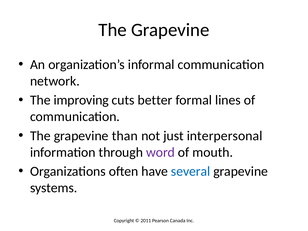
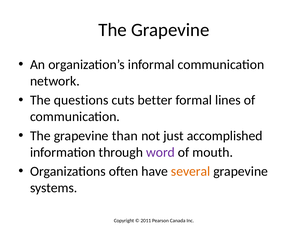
improving: improving -> questions (81, 100)
interpersonal: interpersonal -> accomplished (225, 136)
several colour: blue -> orange (191, 171)
